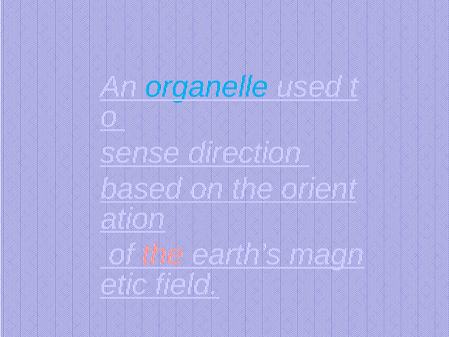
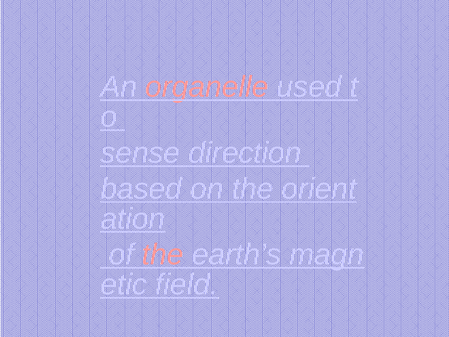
organelle colour: light blue -> pink (207, 87)
